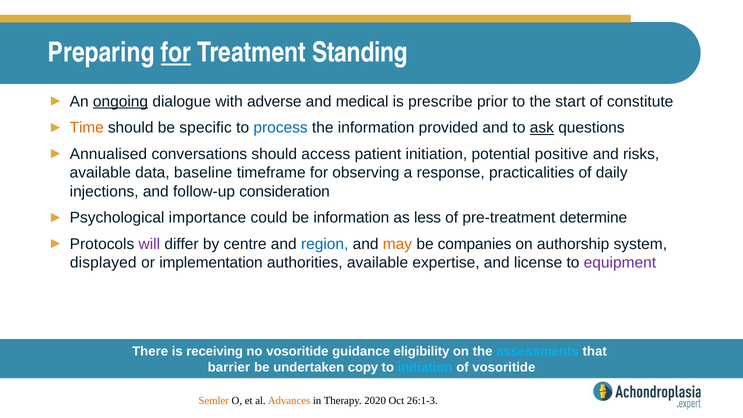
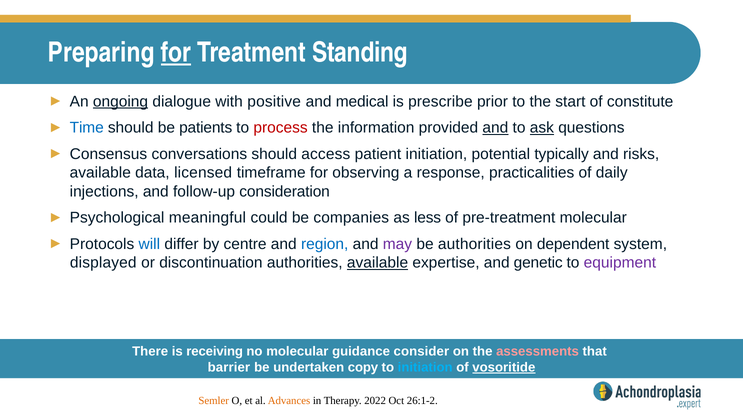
adverse: adverse -> positive (274, 102)
Time colour: orange -> blue (87, 128)
specific: specific -> patients (206, 128)
process colour: blue -> red (281, 128)
and underline: none -> present (495, 128)
Annualised: Annualised -> Consensus (108, 154)
positive: positive -> typically (562, 154)
baseline: baseline -> licensed (203, 173)
importance: importance -> meaningful (207, 218)
be information: information -> companies (351, 218)
pre-treatment determine: determine -> molecular (593, 218)
will colour: purple -> blue (149, 244)
may colour: orange -> purple (397, 244)
be companies: companies -> authorities (474, 244)
authorship: authorship -> dependent (573, 244)
implementation: implementation -> discontinuation (211, 263)
available underline: none -> present (378, 263)
license: license -> genetic (538, 263)
no vosoritide: vosoritide -> molecular (297, 352)
eligibility: eligibility -> consider (421, 352)
assessments colour: light blue -> pink (538, 352)
vosoritide underline: none -> present (504, 367)
2020: 2020 -> 2022 (375, 401)
26:1-3: 26:1-3 -> 26:1-2 (422, 401)
